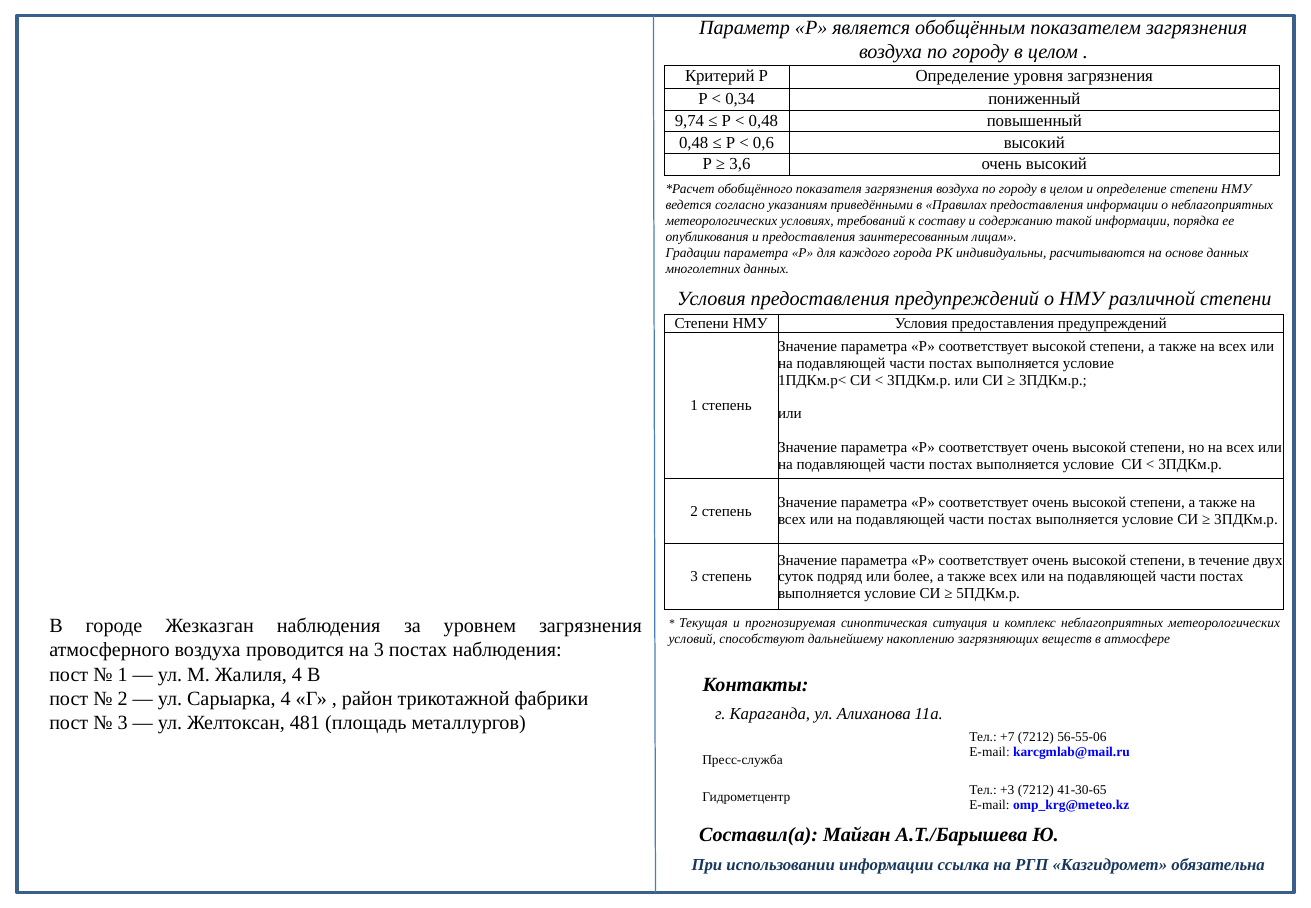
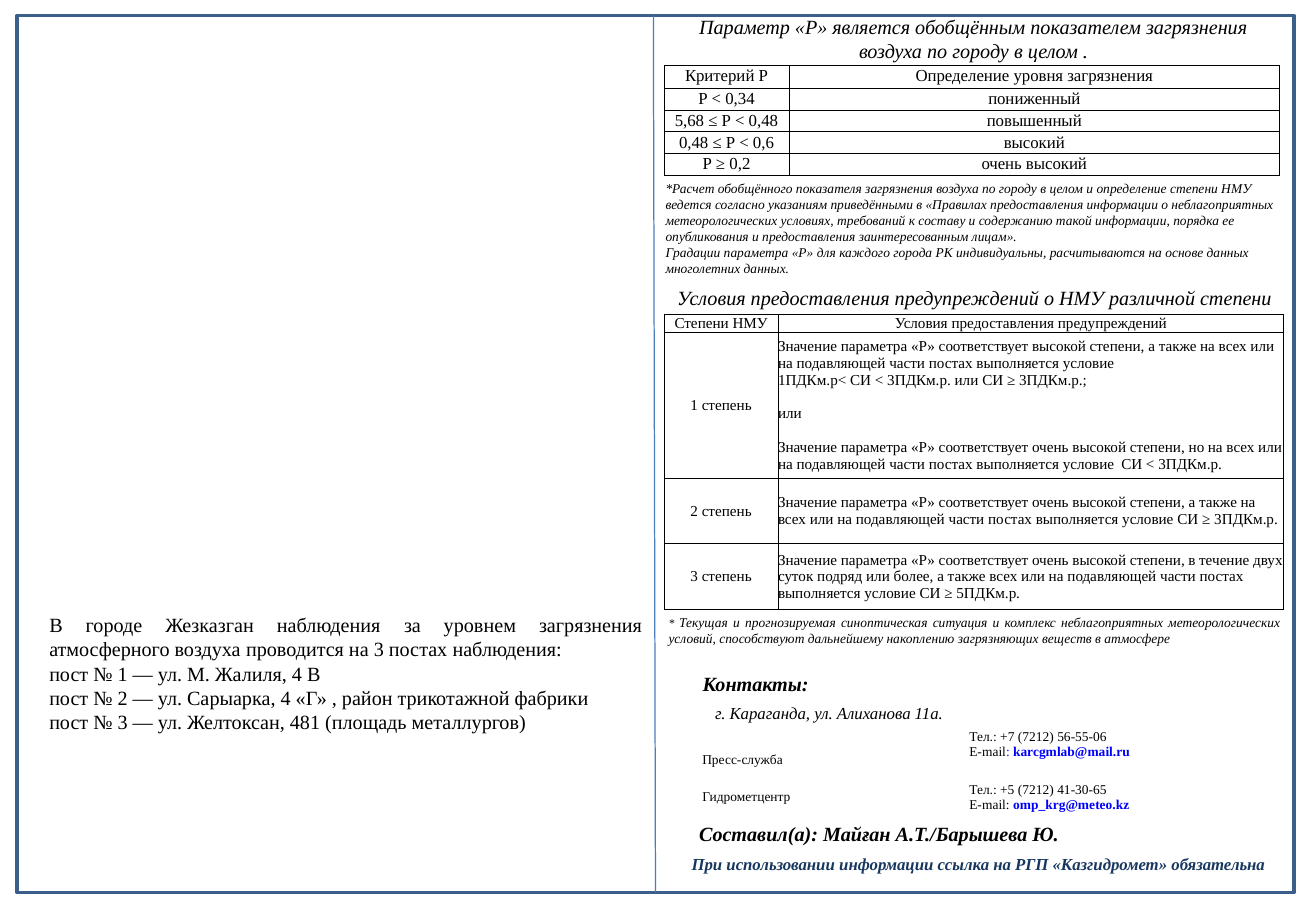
9,74: 9,74 -> 5,68 (689, 121)
3,6: 3,6 -> 0,2 (740, 164)
+3: +3 -> +5 (1007, 789)
